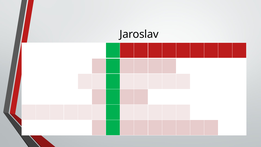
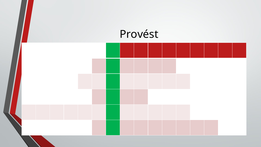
Jaroslav: Jaroslav -> Provést (139, 34)
